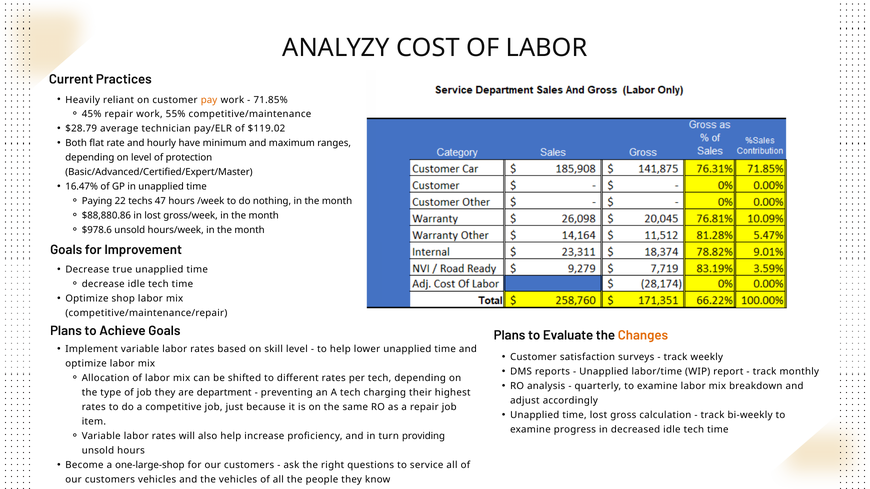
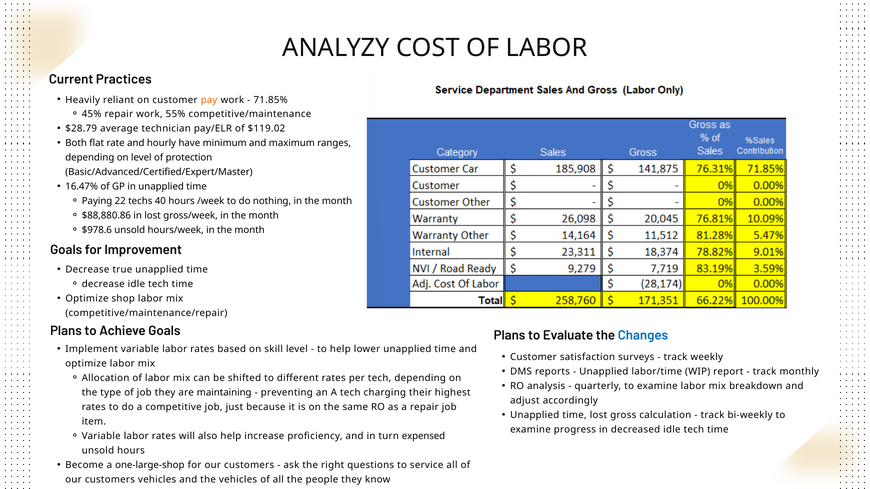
47: 47 -> 40 (160, 201)
Changes colour: orange -> blue (643, 336)
department: department -> maintaining (224, 393)
providing: providing -> expensed (423, 436)
